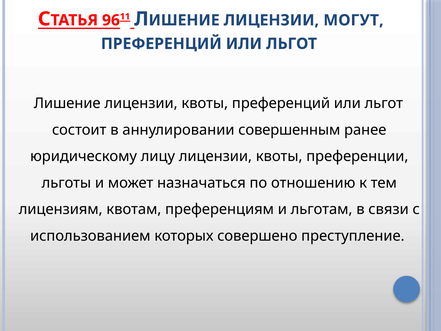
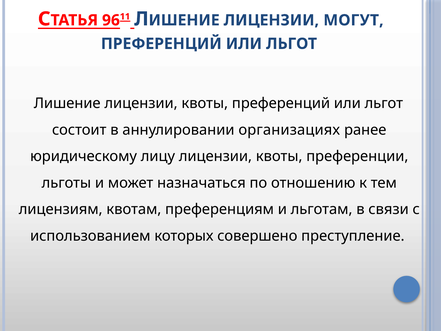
совершенным: совершенным -> организациях (289, 130)
